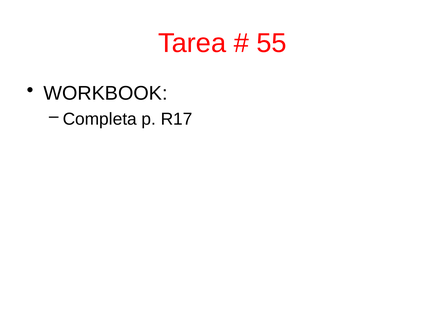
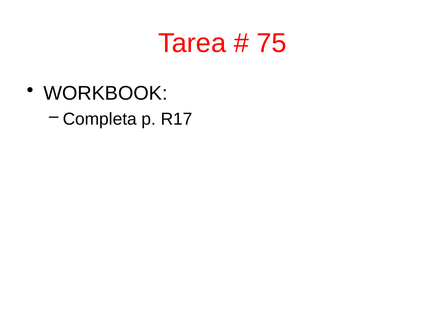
55: 55 -> 75 (272, 43)
